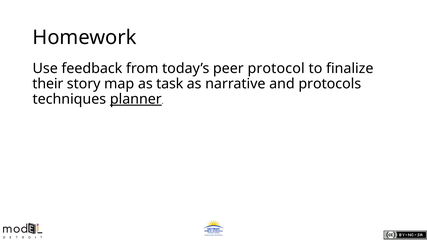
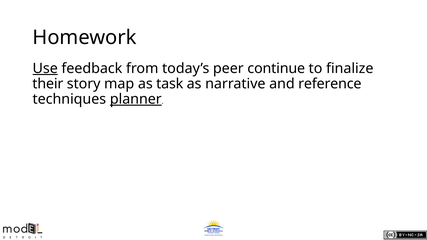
Use underline: none -> present (45, 68)
protocol: protocol -> continue (276, 68)
protocols: protocols -> reference (330, 84)
